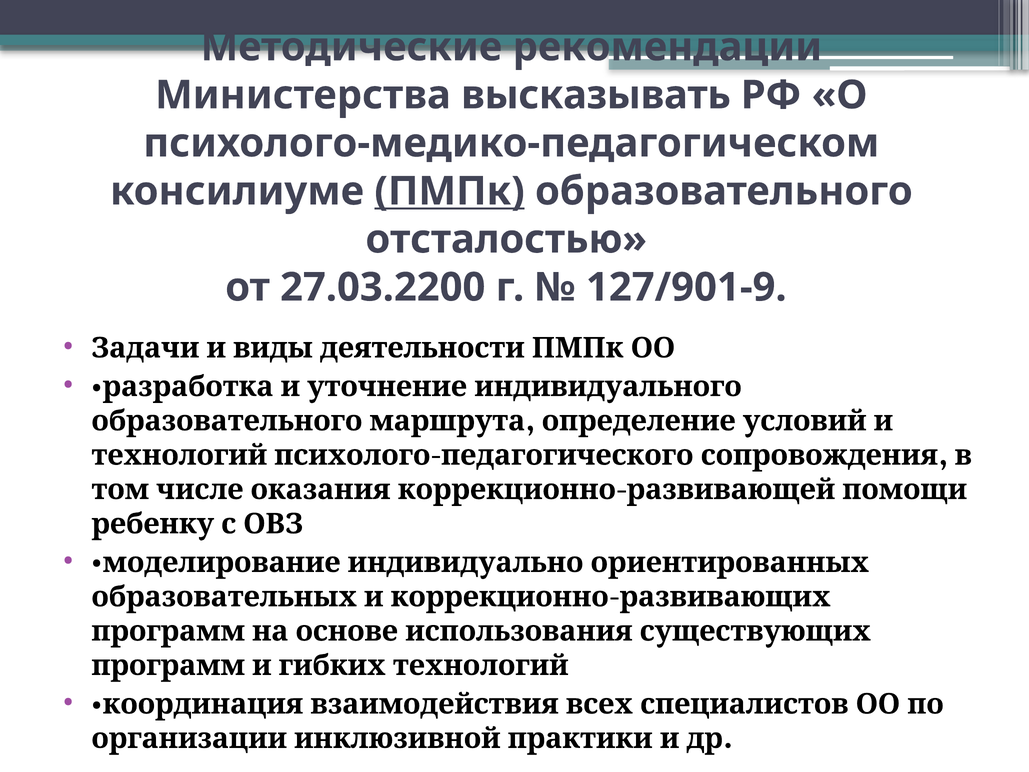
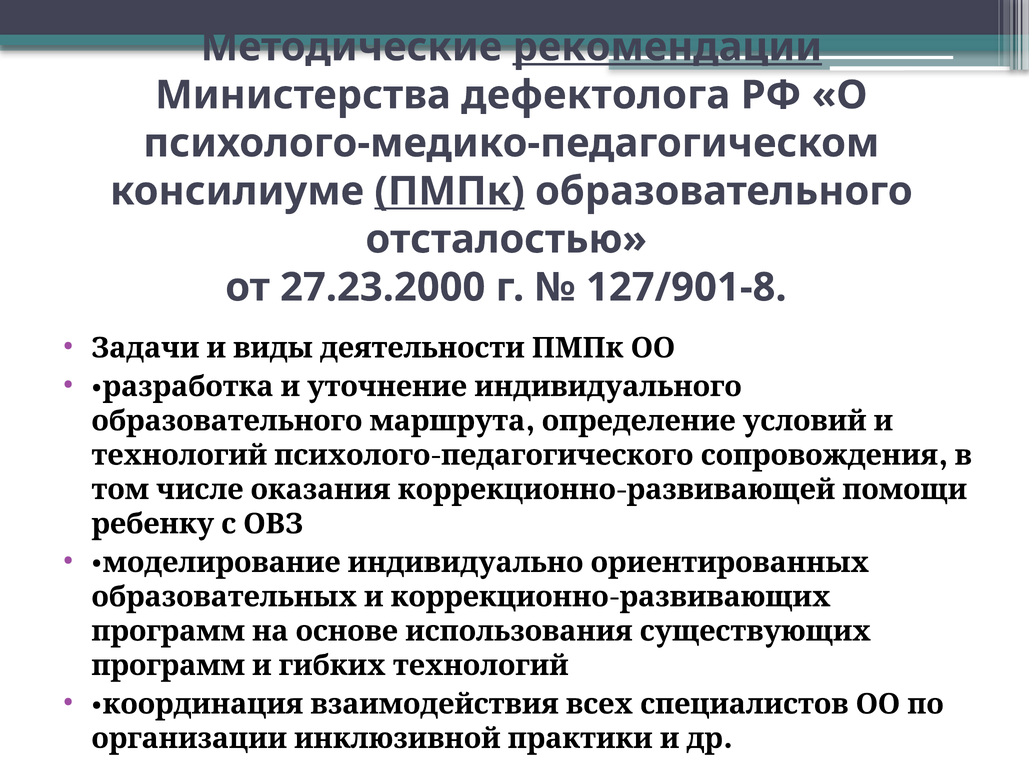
рекомендации underline: none -> present (667, 47)
высказывать: высказывать -> дефектолога (596, 95)
27.03.2200: 27.03.2200 -> 27.23.2000 (383, 287)
127/901-9: 127/901-9 -> 127/901-8 (686, 287)
